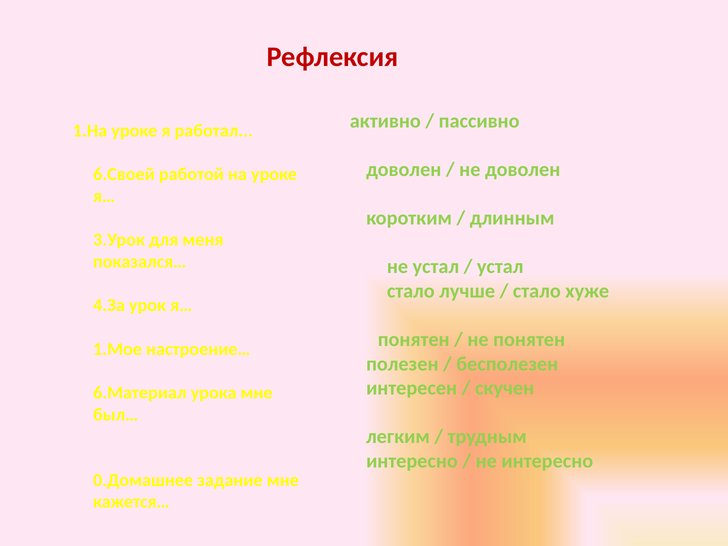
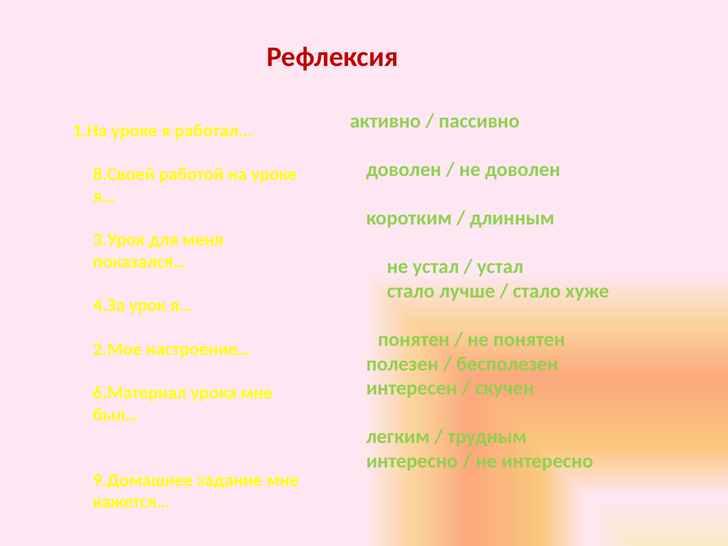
6.Своей: 6.Своей -> 8.Своей (124, 174)
1.Мое: 1.Мое -> 2.Мое (118, 349)
0.Домашнее: 0.Домашнее -> 9.Домашнее (143, 480)
